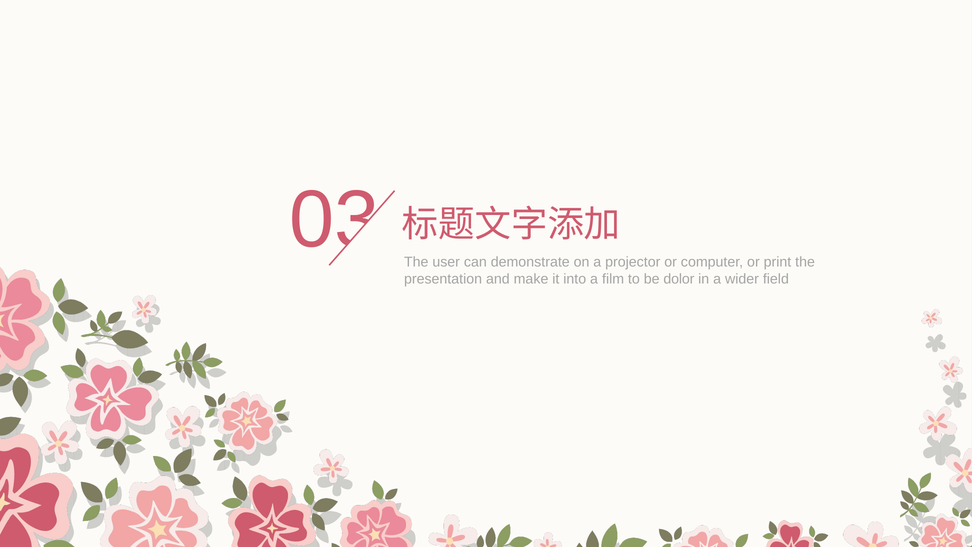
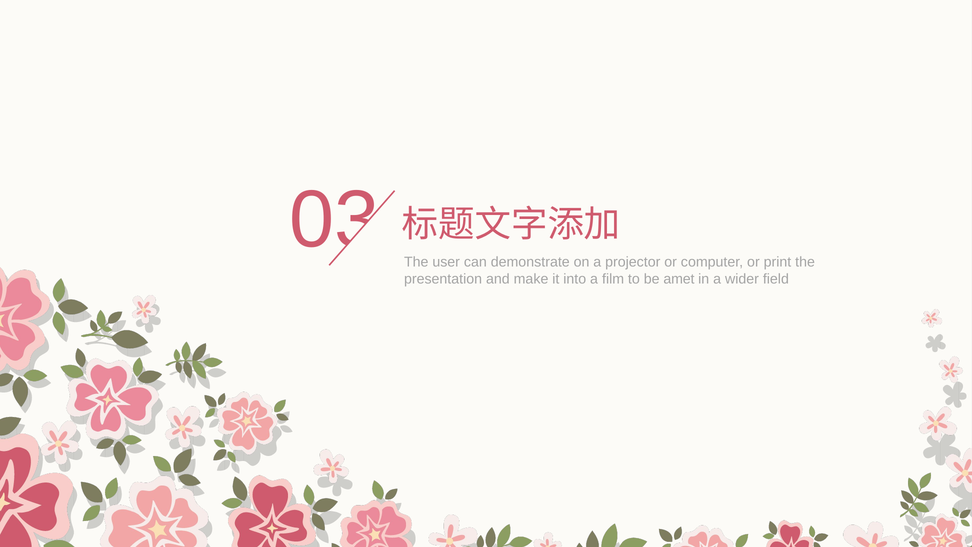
dolor: dolor -> amet (679, 279)
